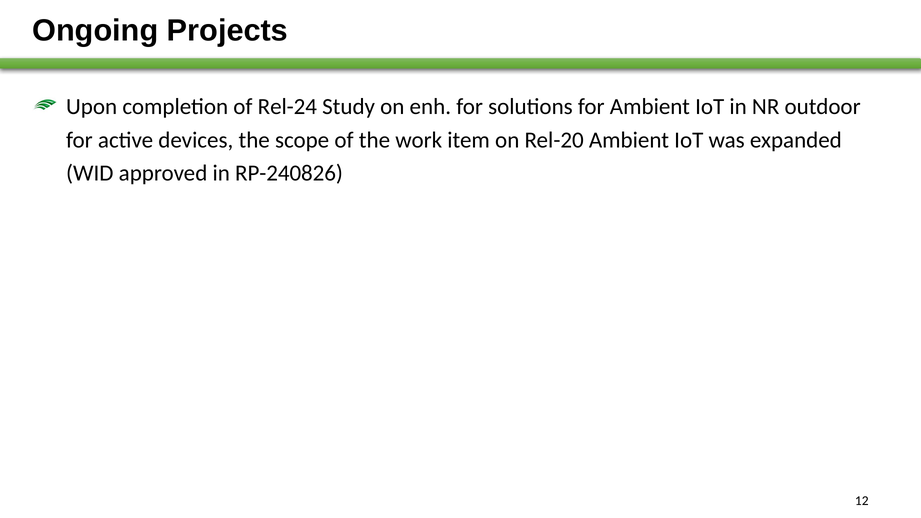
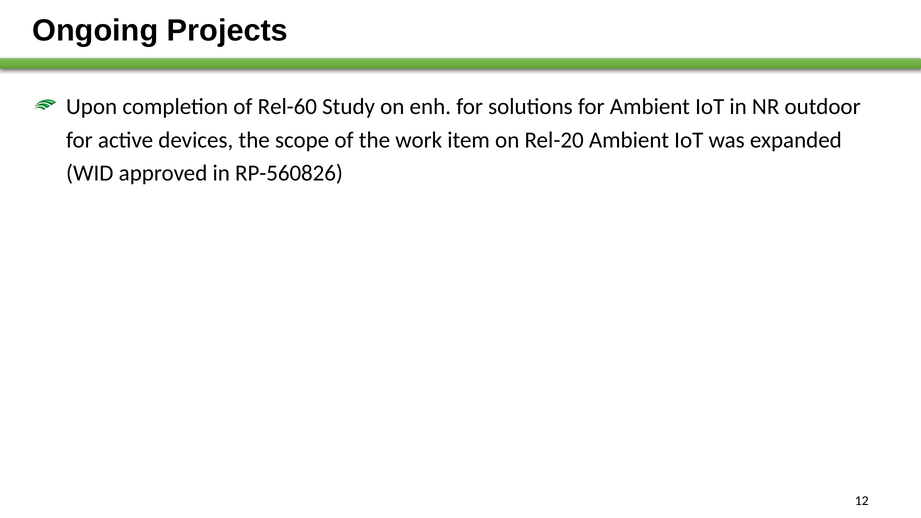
Rel-24: Rel-24 -> Rel-60 (287, 107)
RP-240826: RP-240826 -> RP-560826 (289, 173)
